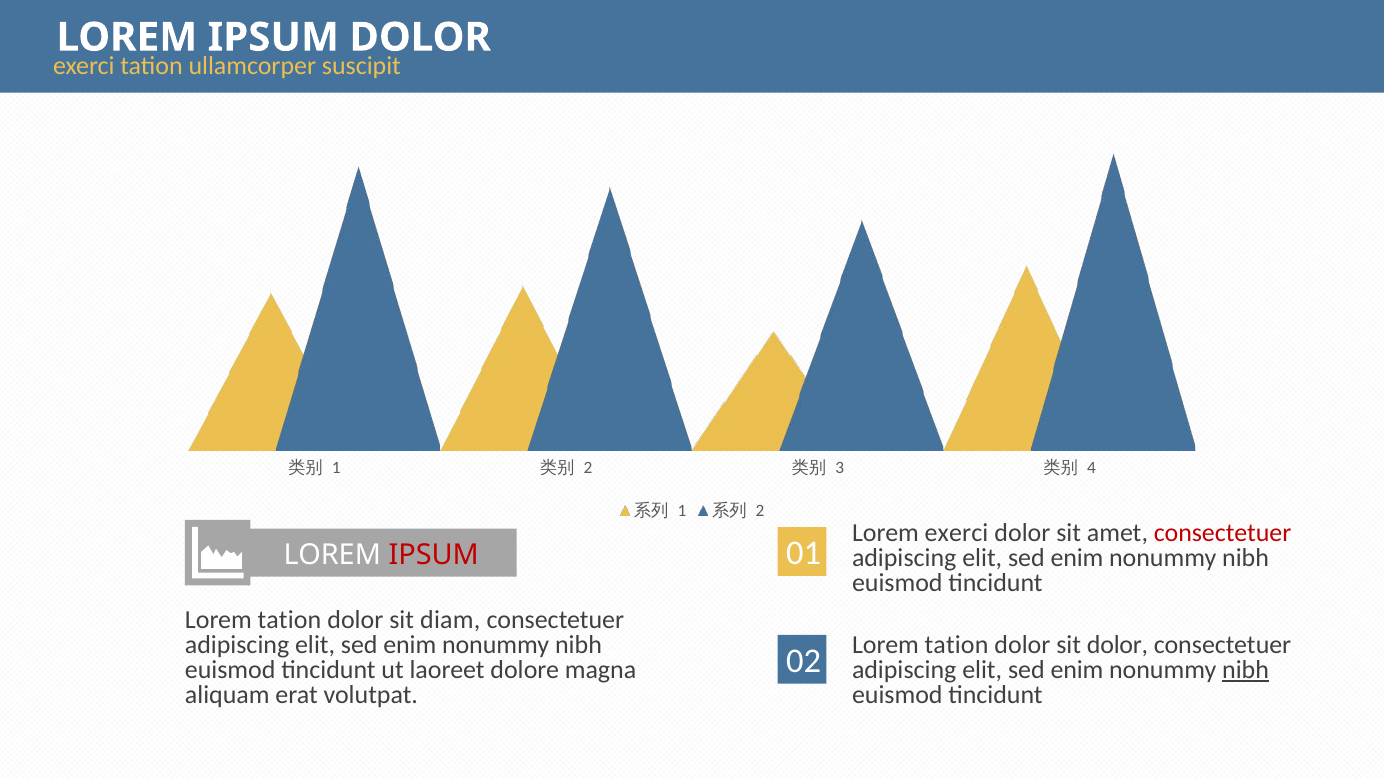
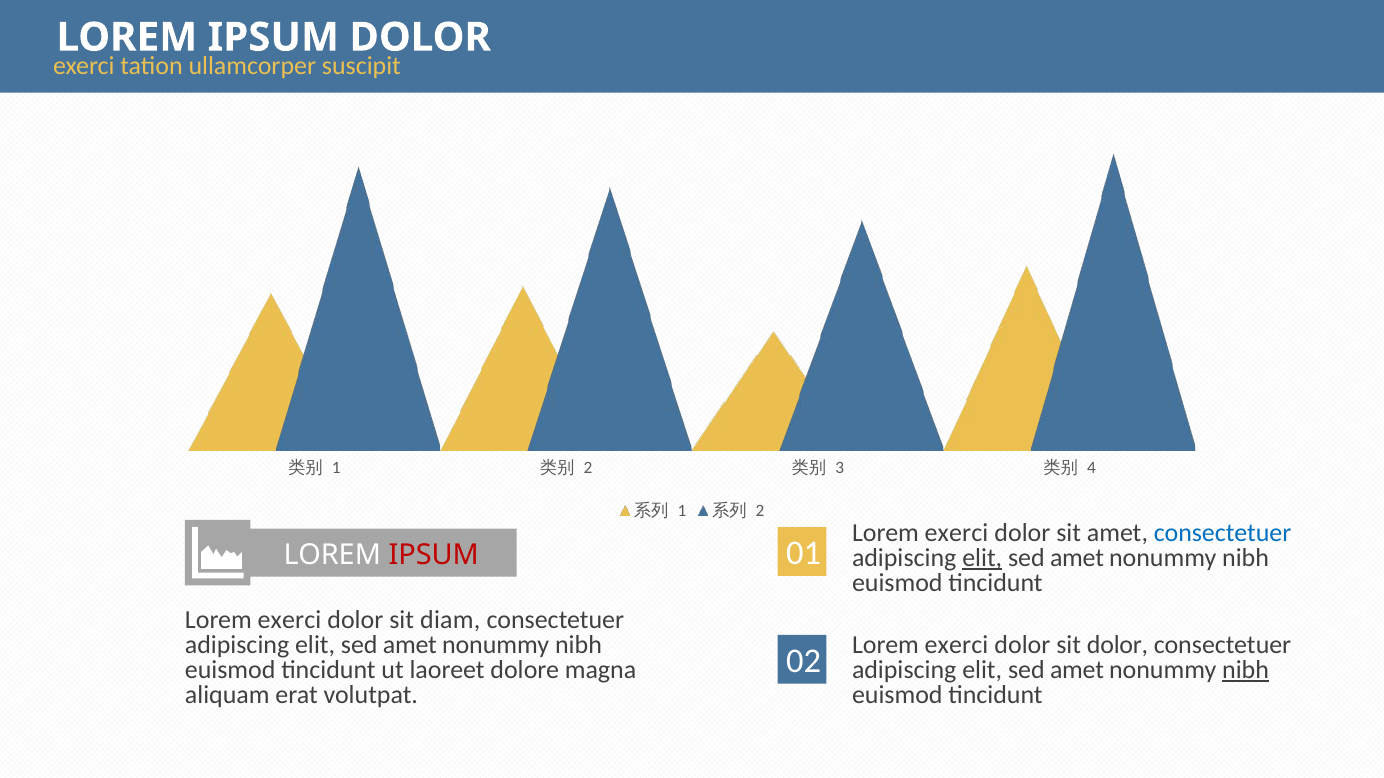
consectetuer colour: red -> blue (1223, 533)
elit underline: none -> present (982, 558)
enim: enim -> amet (1077, 558)
tation: tation -> exerci (289, 620)
enim: enim -> amet (410, 645)
tation: tation -> exerci (957, 646)
enim: enim -> amet (1077, 671)
